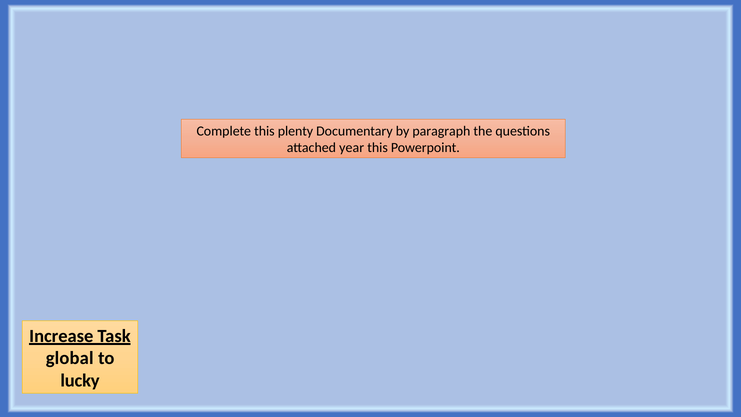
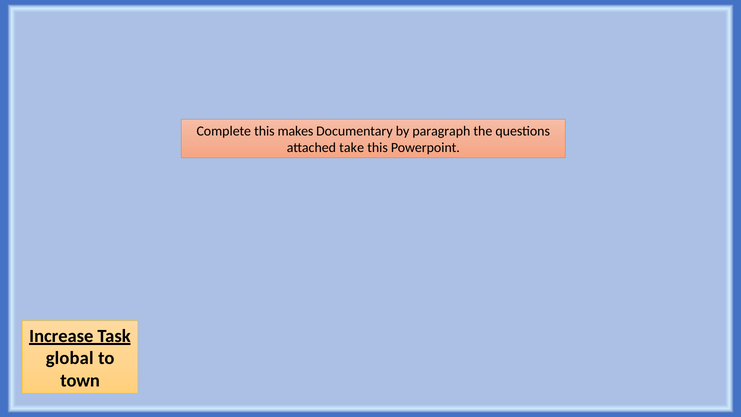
plenty: plenty -> makes (296, 131)
year: year -> take (352, 148)
lucky: lucky -> town (80, 380)
